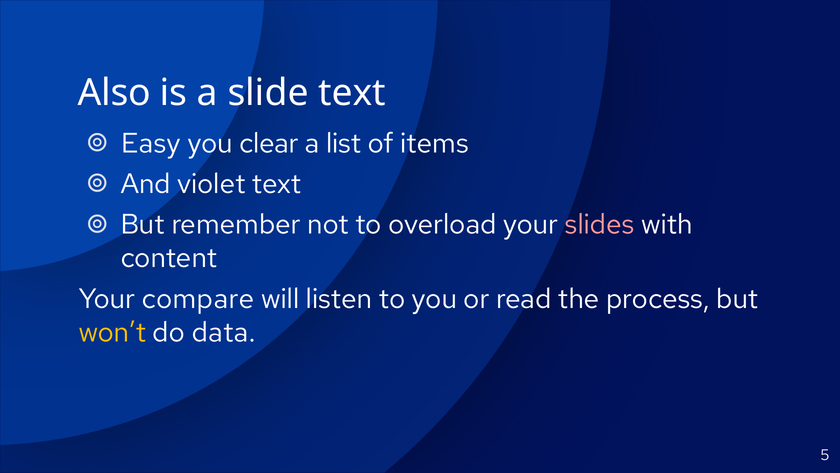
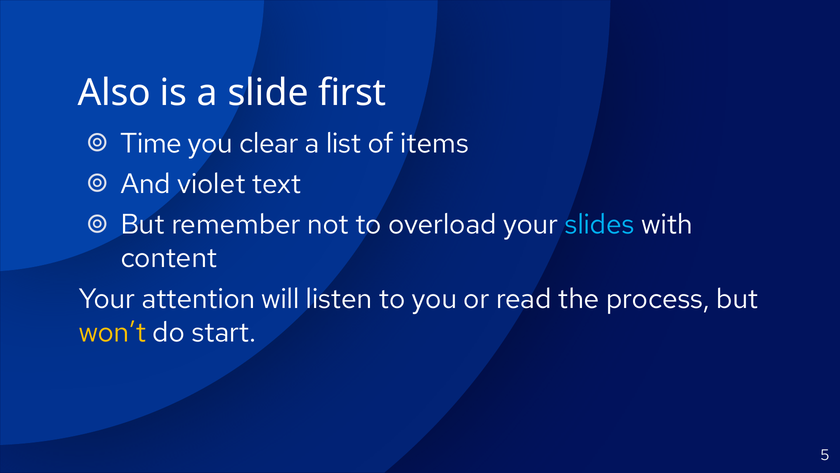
slide text: text -> first (352, 93)
Easy: Easy -> Time (151, 143)
slides colour: pink -> light blue (600, 224)
compare: compare -> attention (198, 299)
data: data -> start (224, 332)
